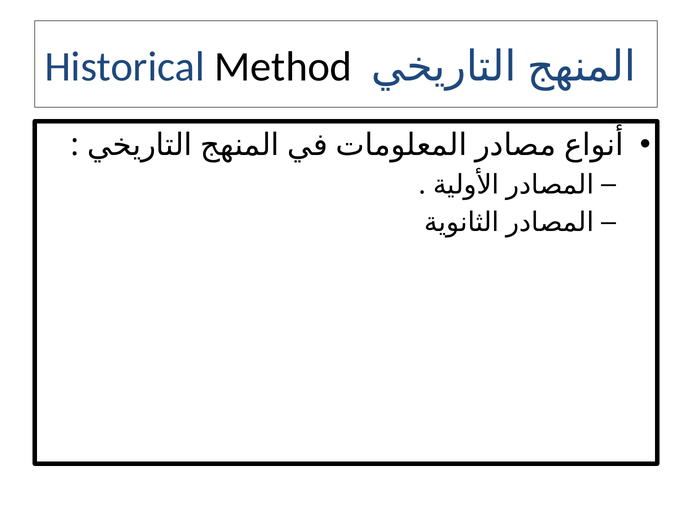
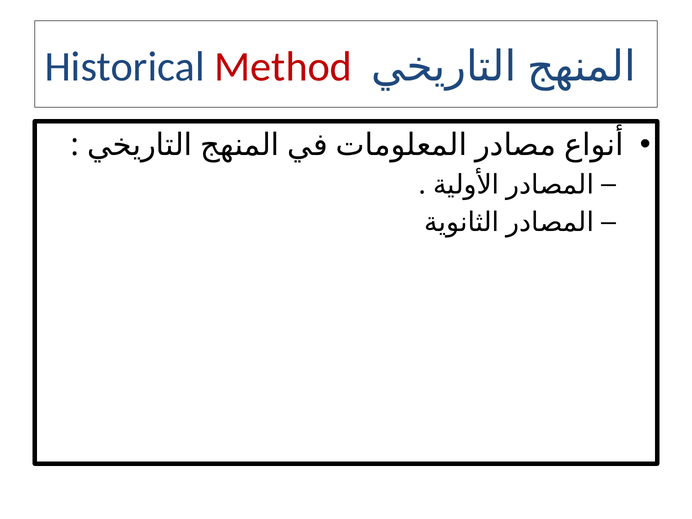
Method colour: black -> red (283, 67)
